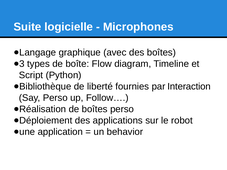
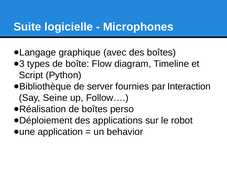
liberté: liberté -> server (100, 87)
Say Perso: Perso -> Seine (55, 98)
